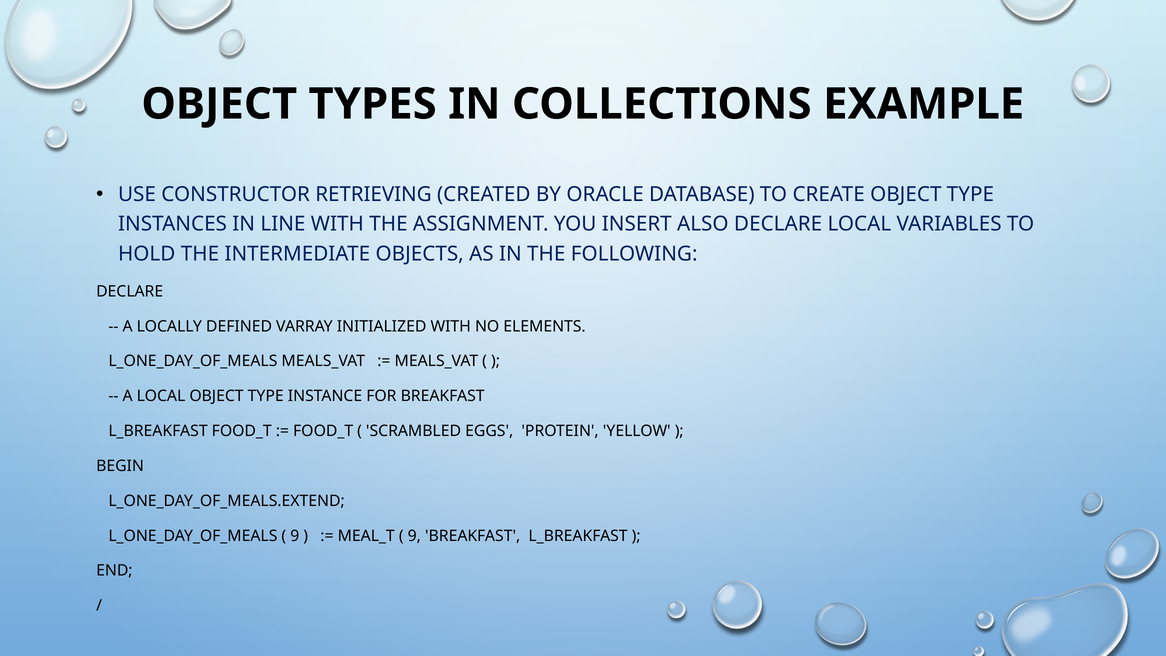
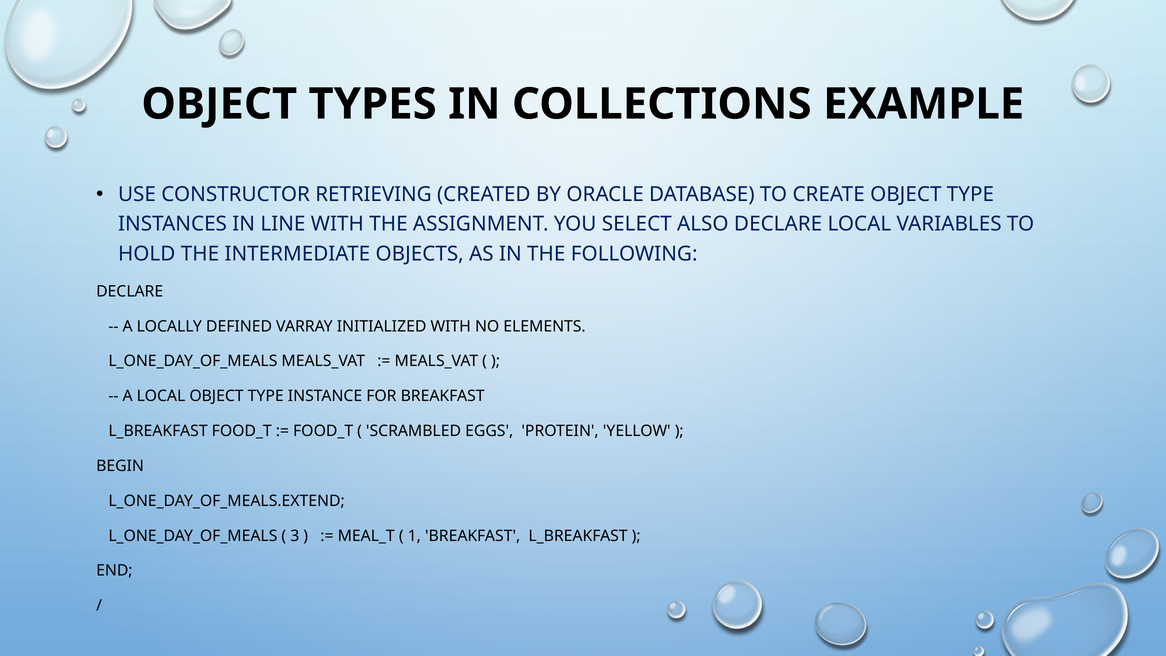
INSERT: INSERT -> SELECT (637, 224)
9: 9 -> 3 (295, 536)
9: 9 -> 1 (414, 536)
